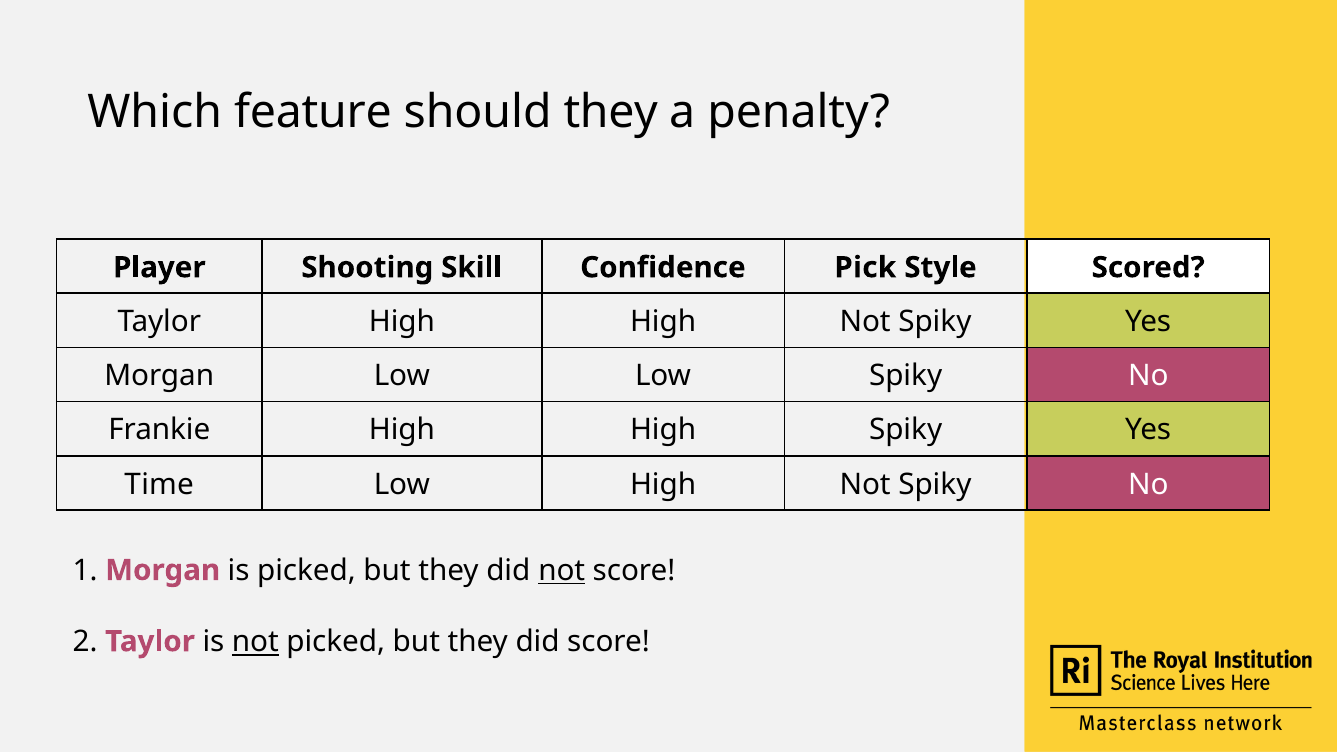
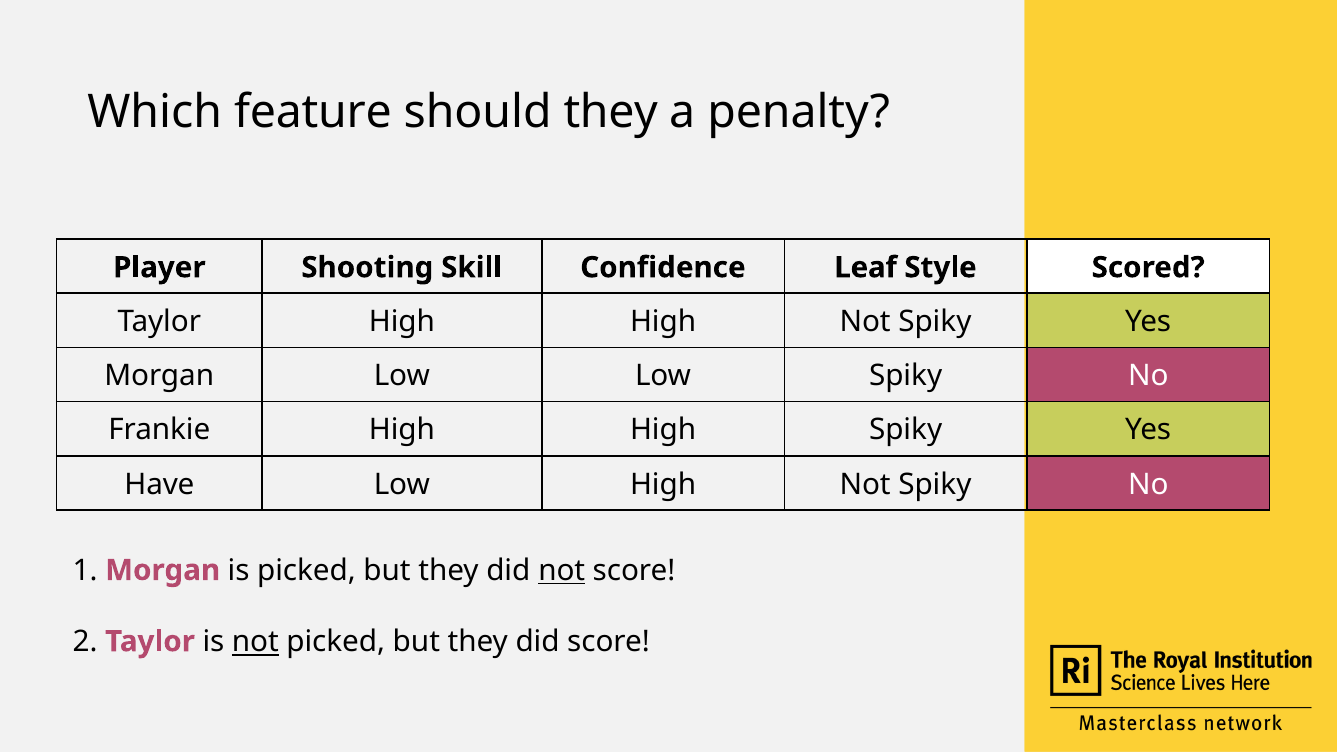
Pick: Pick -> Leaf (866, 268)
Time: Time -> Have (159, 484)
